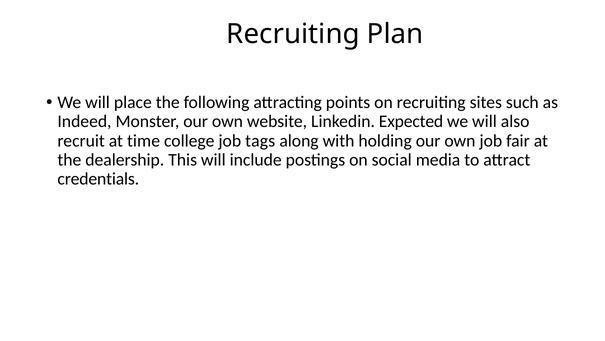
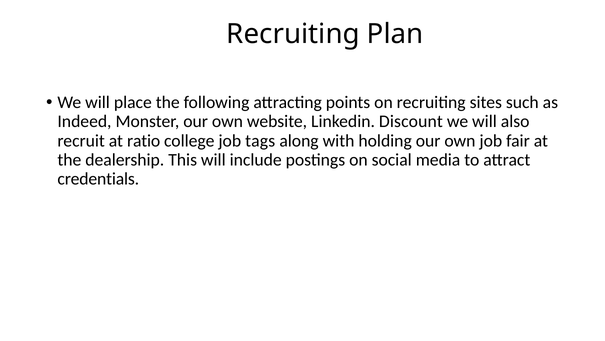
Expected: Expected -> Discount (411, 121)
time: time -> ratio (144, 140)
